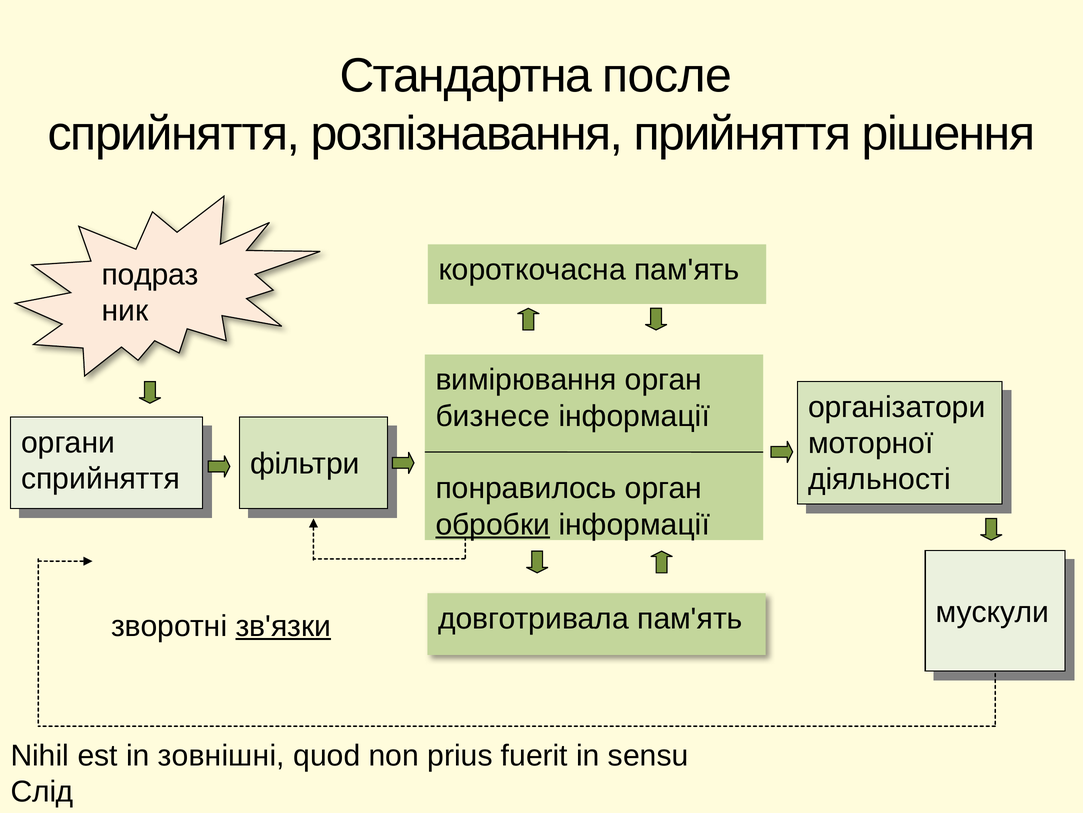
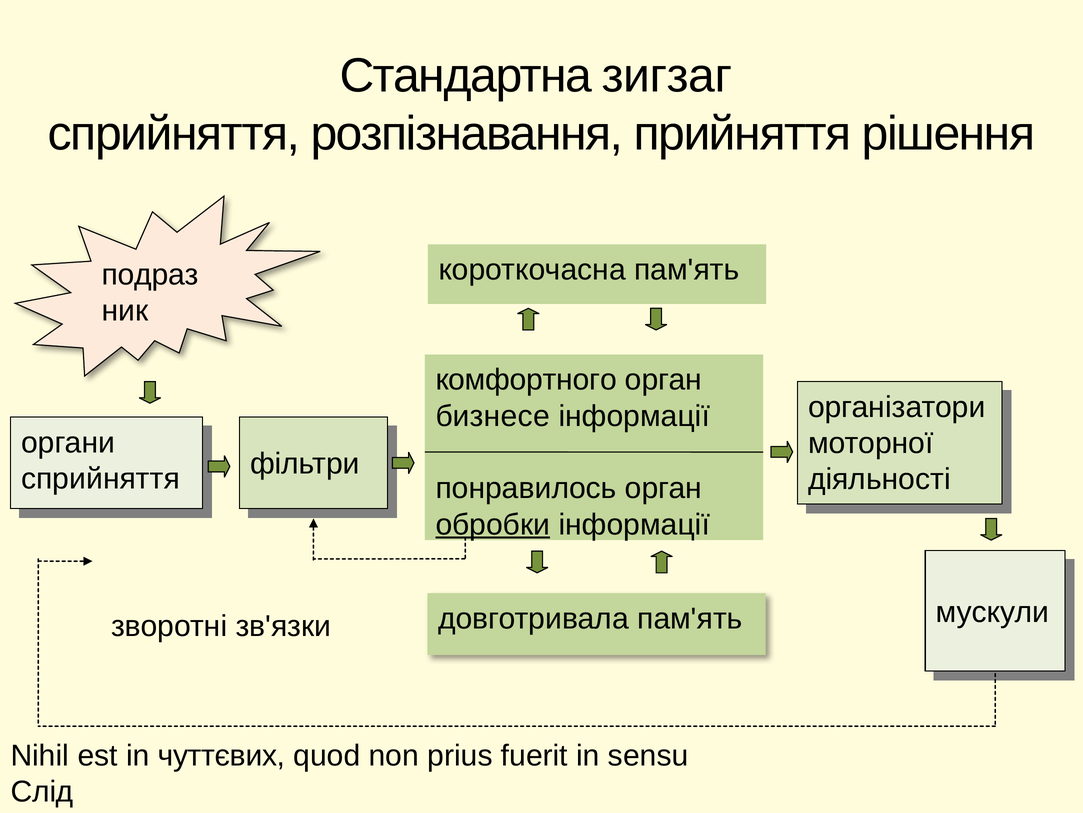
после: после -> зигзаг (667, 76)
вимірювання: вимірювання -> комфортного (526, 380)
зв'язки underline: present -> none (283, 625)
зовнішні: зовнішні -> чуттєвих (221, 755)
